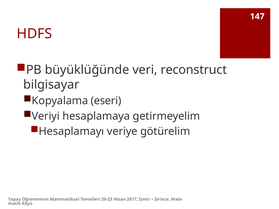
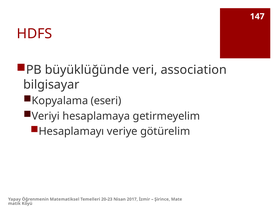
reconstruct: reconstruct -> association (194, 70)
